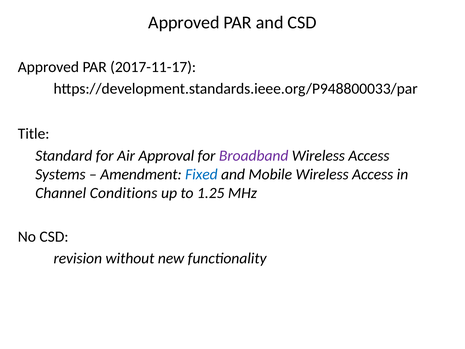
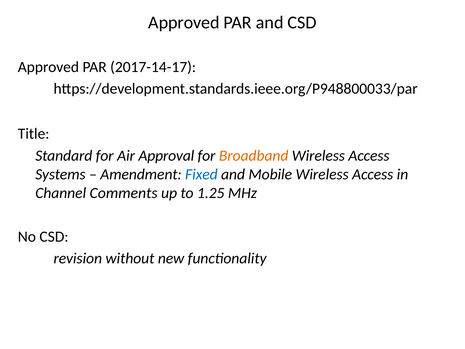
2017-11-17: 2017-11-17 -> 2017-14-17 (153, 67)
Broadband colour: purple -> orange (254, 156)
Conditions: Conditions -> Comments (124, 193)
